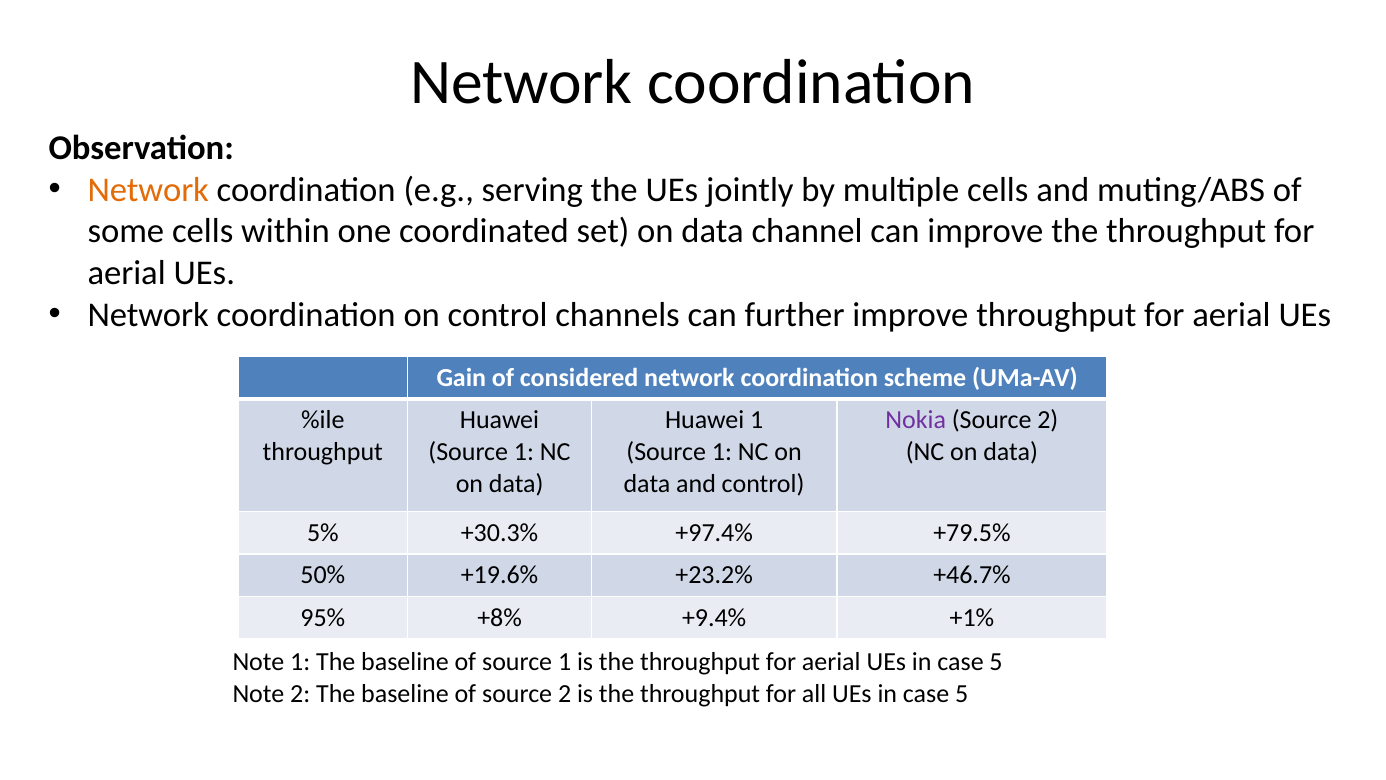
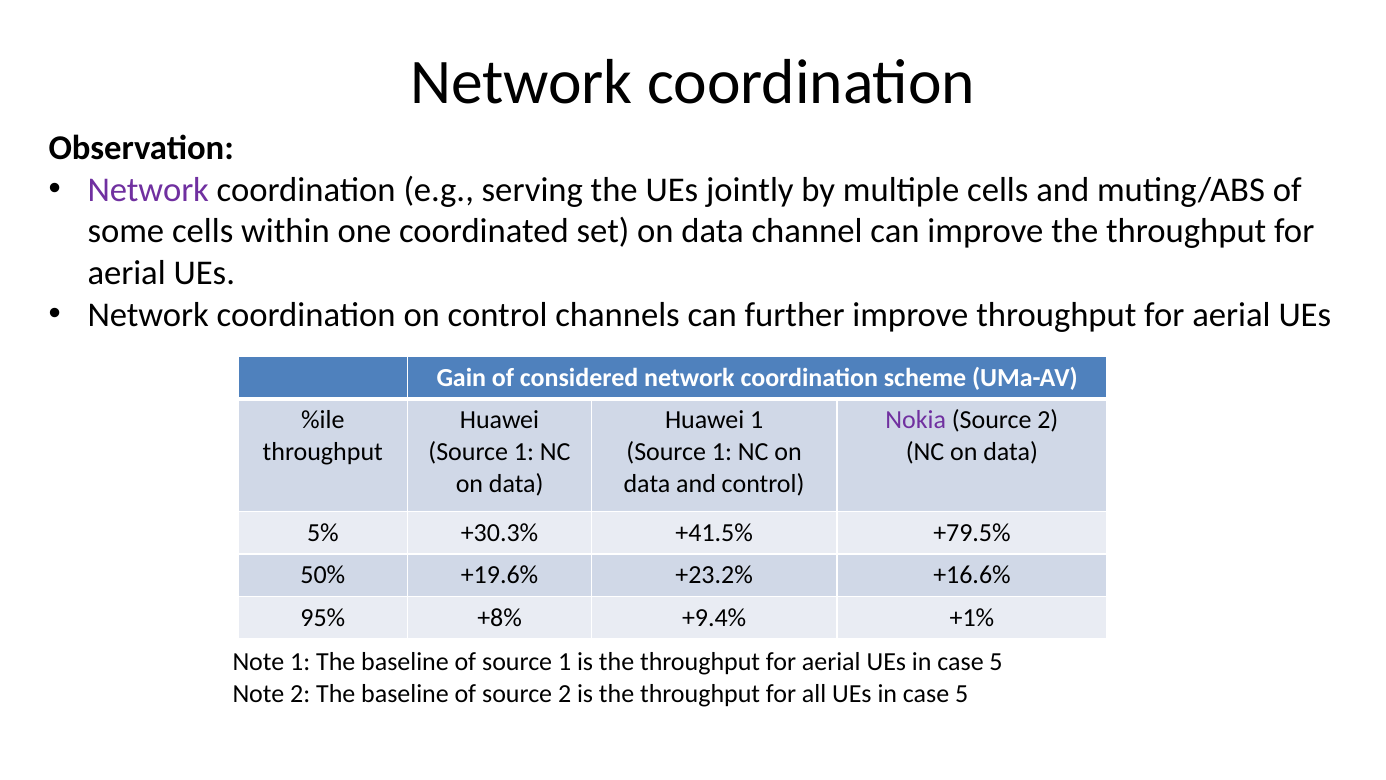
Network colour: orange -> purple (148, 190)
+97.4%: +97.4% -> +41.5% (714, 533)
+46.7%: +46.7% -> +16.6% (972, 575)
